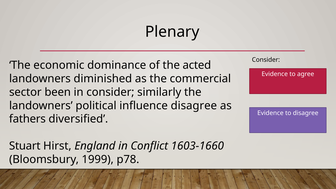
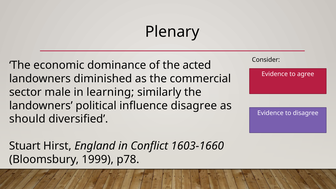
been: been -> male (58, 92)
in consider: consider -> learning (110, 92)
fathers: fathers -> should (27, 119)
